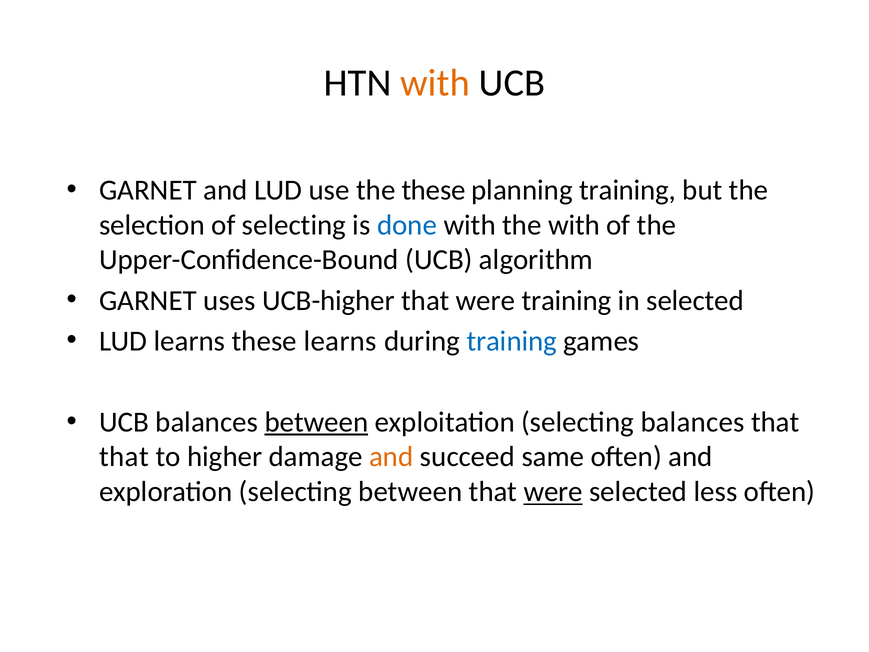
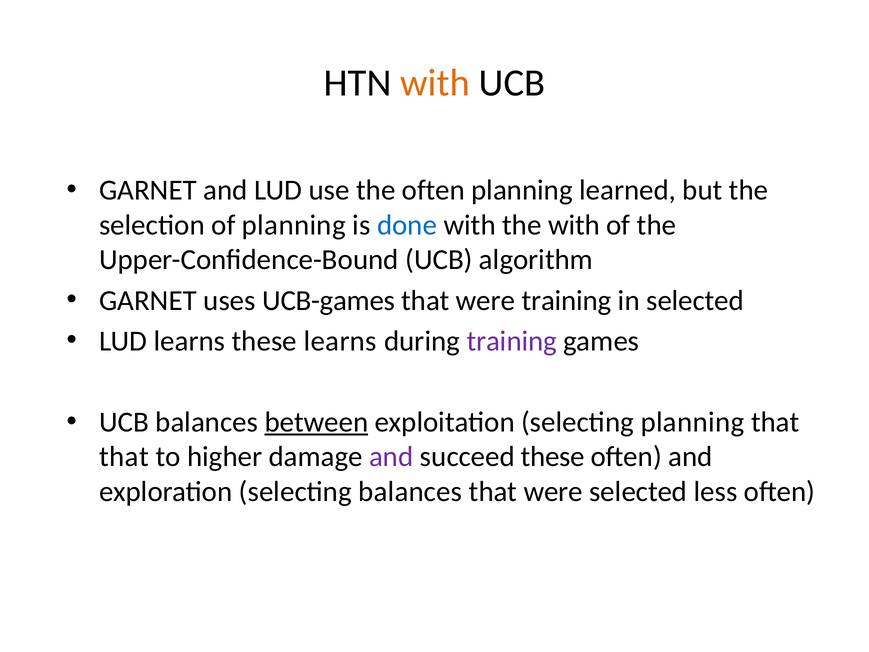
the these: these -> often (433, 190)
planning training: training -> learned (628, 190)
of selecting: selecting -> planning (294, 225)
UCB-higher: UCB-higher -> UCB-games (329, 300)
training colour: blue -> purple (512, 341)
selecting balances: balances -> planning (692, 422)
and colour: orange -> purple (391, 457)
succeed same: same -> these (553, 457)
selecting between: between -> balances (410, 491)
were underline: present -> none (553, 491)
